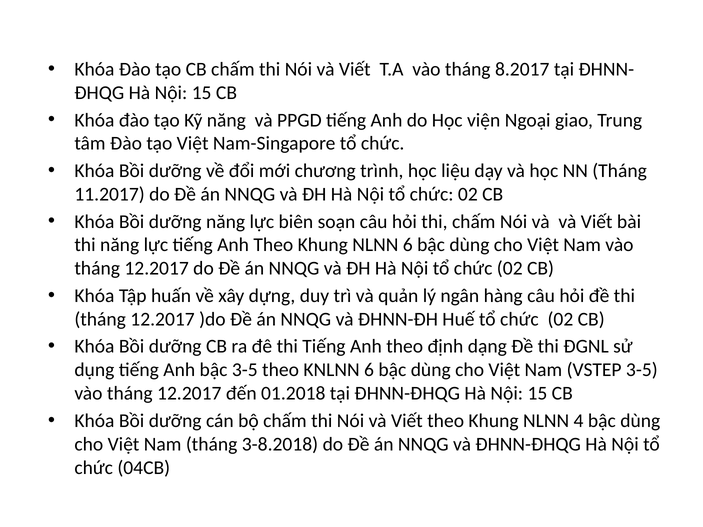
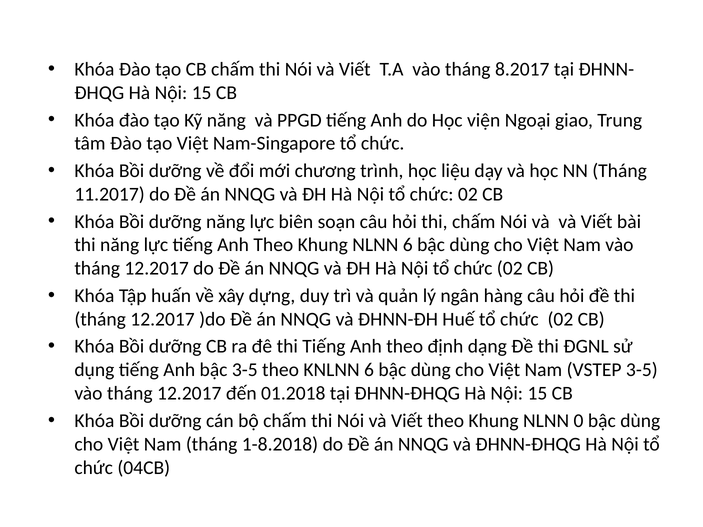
4: 4 -> 0 (579, 421)
3-8.2018: 3-8.2018 -> 1-8.2018 (280, 444)
